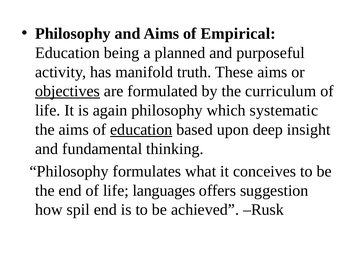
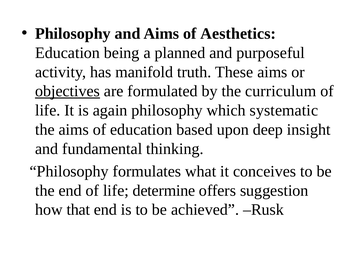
Empirical: Empirical -> Aesthetics (238, 34)
education underline: present -> none (141, 130)
languages: languages -> determine (164, 190)
spil: spil -> that (78, 210)
